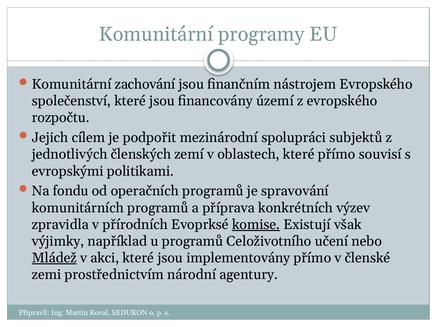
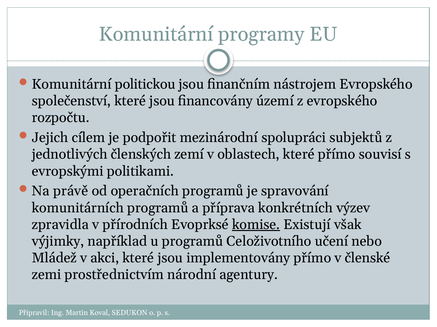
zachování: zachování -> politickou (145, 84)
fondu: fondu -> právě (71, 191)
Mládež underline: present -> none (54, 258)
